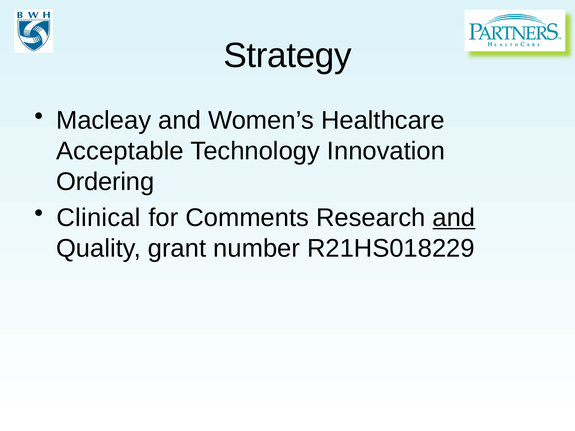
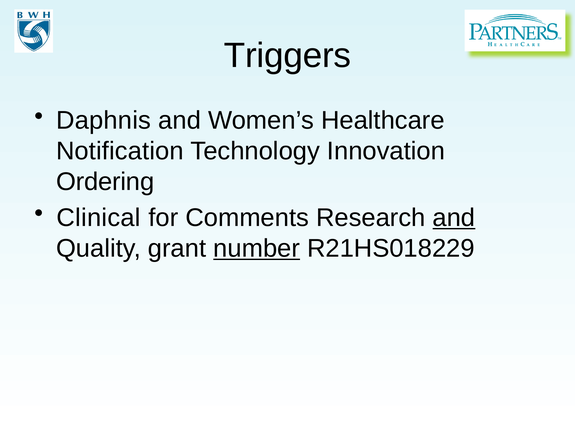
Strategy: Strategy -> Triggers (288, 56)
Macleay: Macleay -> Daphnis (104, 121)
Acceptable: Acceptable -> Notification (120, 151)
number underline: none -> present (257, 248)
